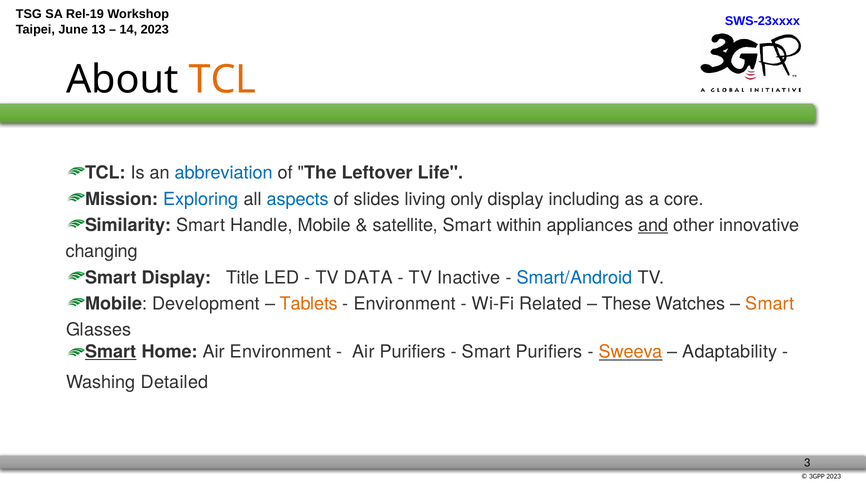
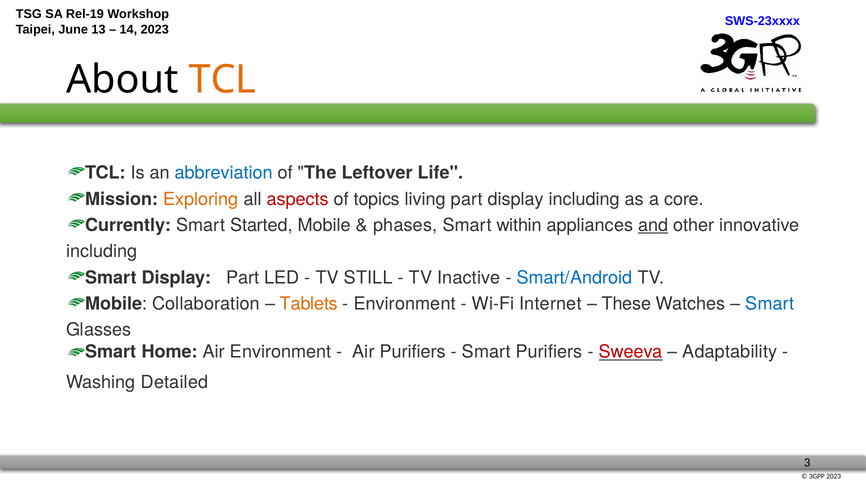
Exploring colour: blue -> orange (201, 199)
aspects colour: blue -> red (298, 199)
slides: slides -> topics (377, 199)
living only: only -> part (467, 199)
Similarity: Similarity -> Currently (128, 225)
Handle: Handle -> Started (261, 225)
satellite: satellite -> phases (405, 225)
changing: changing -> including (102, 251)
Display Title: Title -> Part (243, 278)
DATA: DATA -> STILL (368, 278)
Development: Development -> Collaboration (206, 304)
Related: Related -> Internet (550, 304)
Smart colour: orange -> blue (770, 304)
Smart underline: present -> none (111, 352)
Sweeva colour: orange -> red (631, 352)
